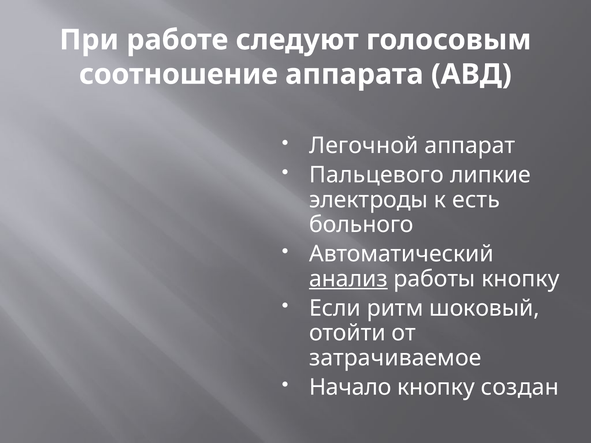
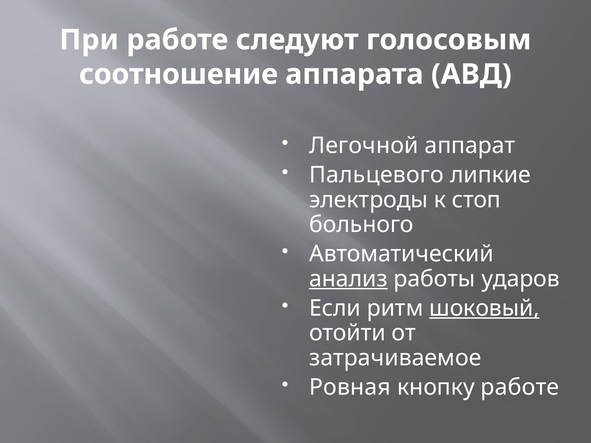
есть: есть -> стоп (476, 200)
работы кнопку: кнопку -> ударов (521, 279)
шоковый underline: none -> present (484, 308)
Начало: Начало -> Ровная (350, 388)
кнопку создан: создан -> работе (520, 388)
